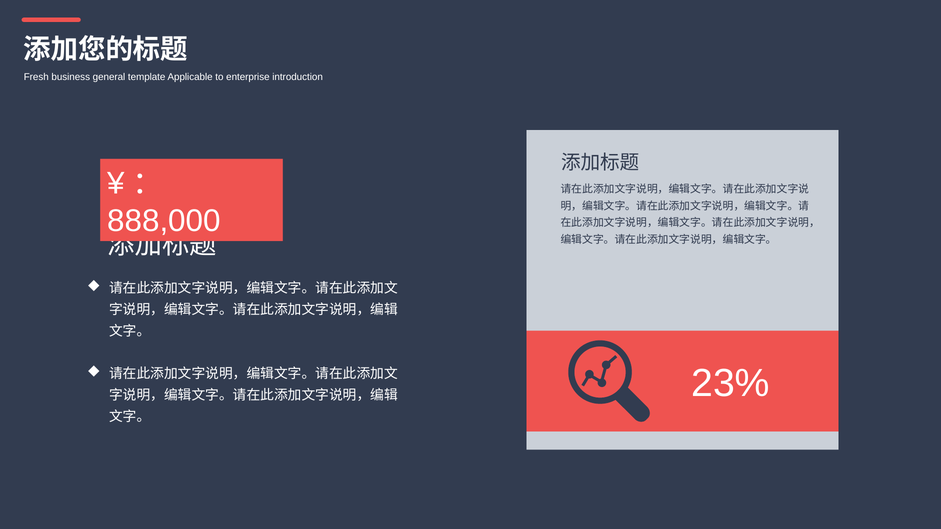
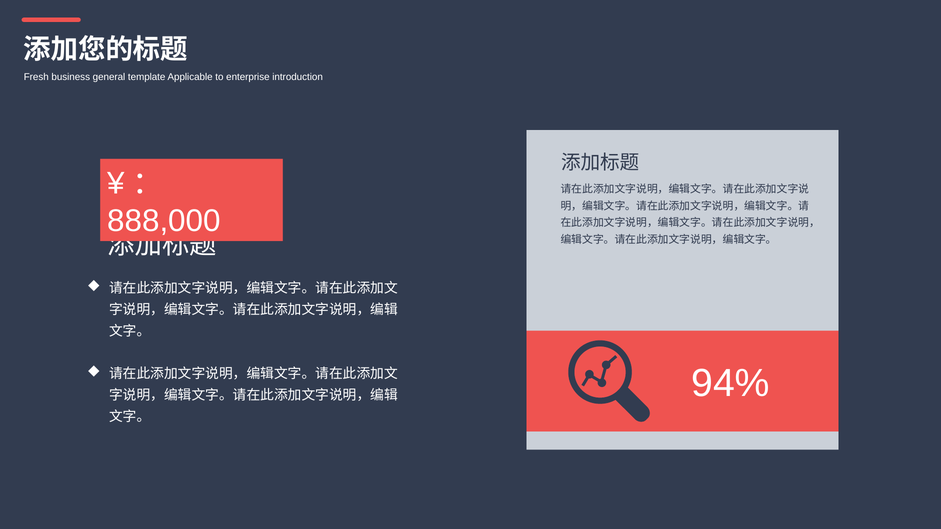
23%: 23% -> 94% (730, 384)
